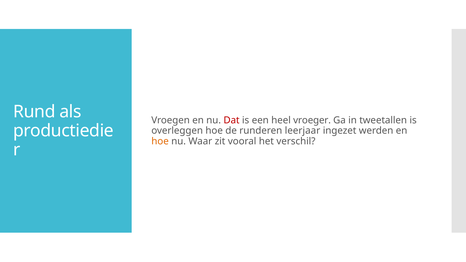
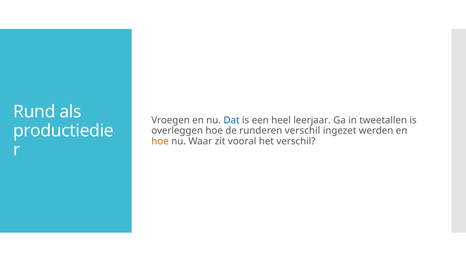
Dat colour: red -> blue (232, 120)
vroeger: vroeger -> leerjaar (312, 120)
runderen leerjaar: leerjaar -> verschil (303, 131)
